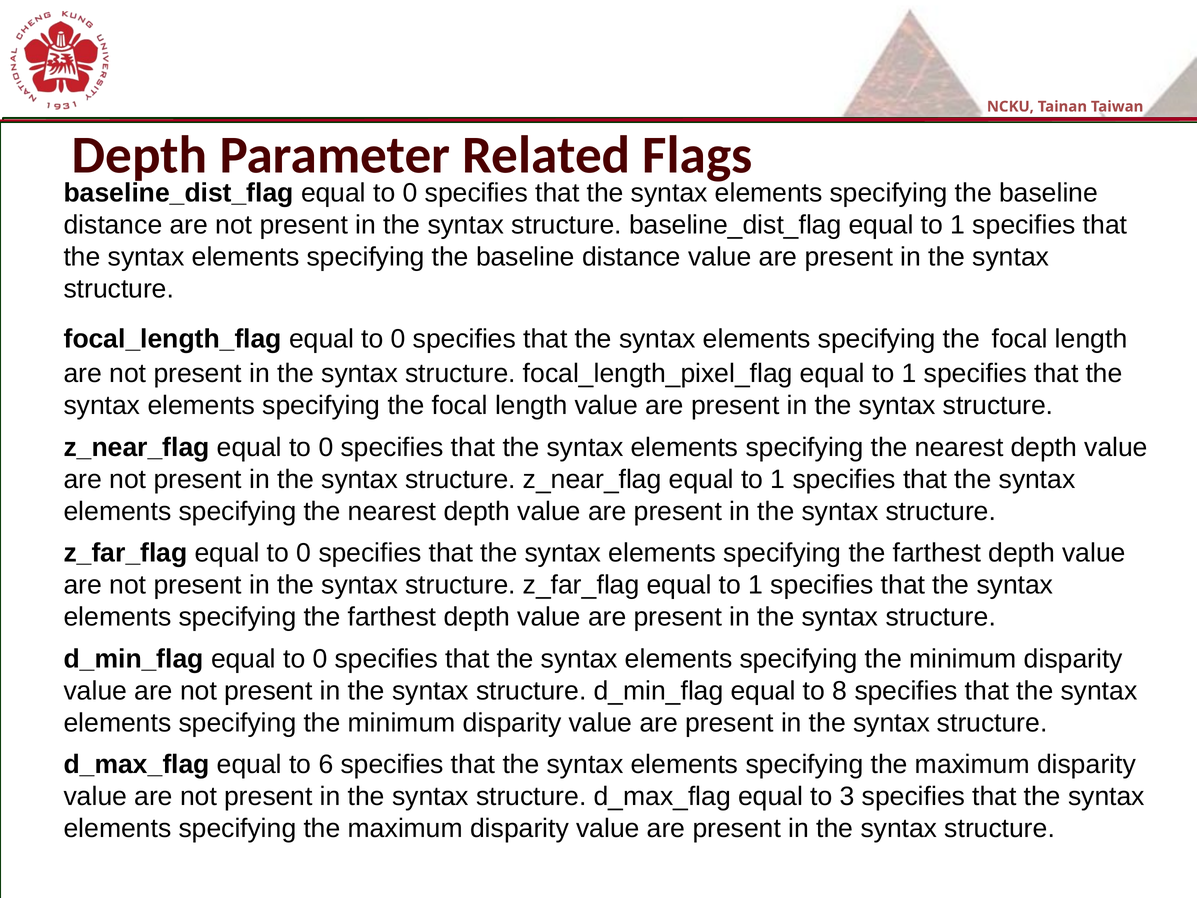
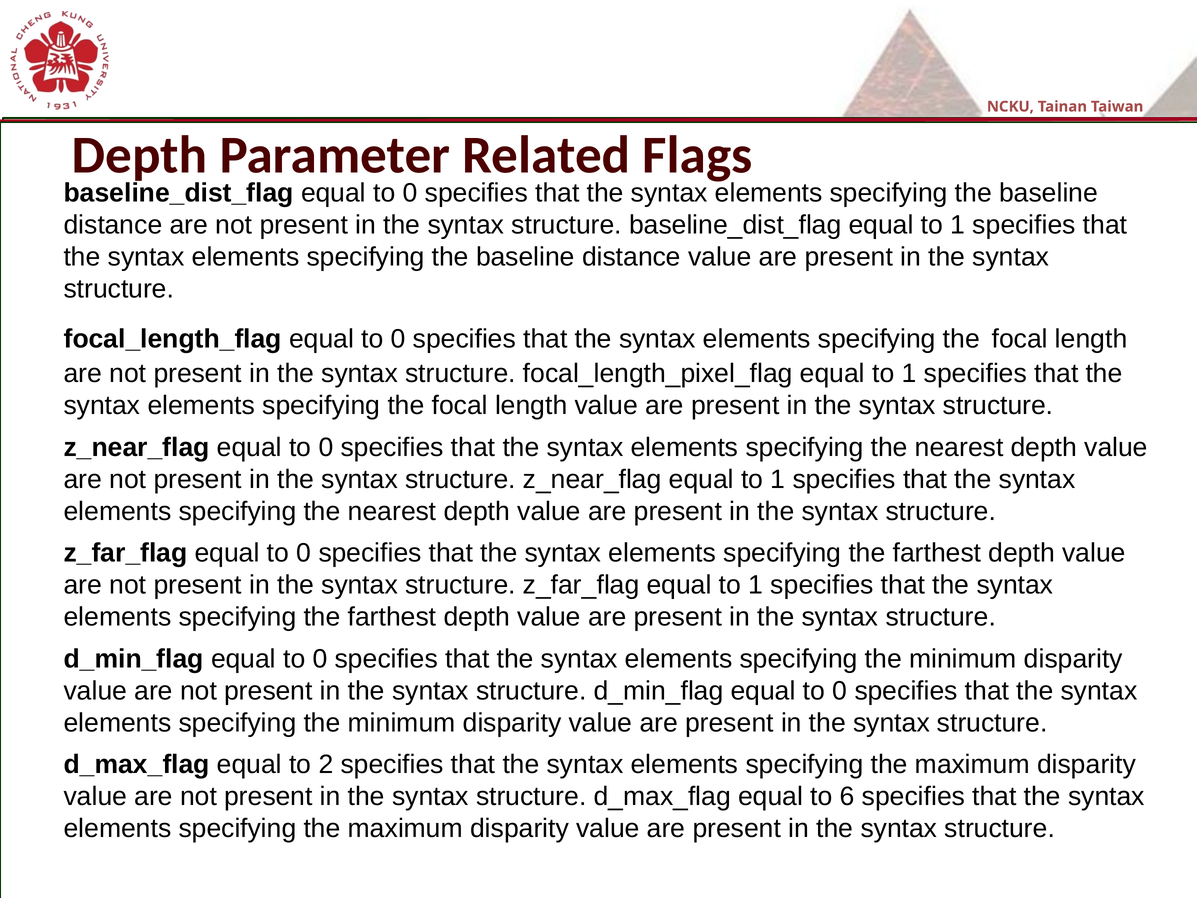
8: 8 -> 0 (840, 691)
6: 6 -> 2 (326, 764)
3: 3 -> 6 (847, 796)
